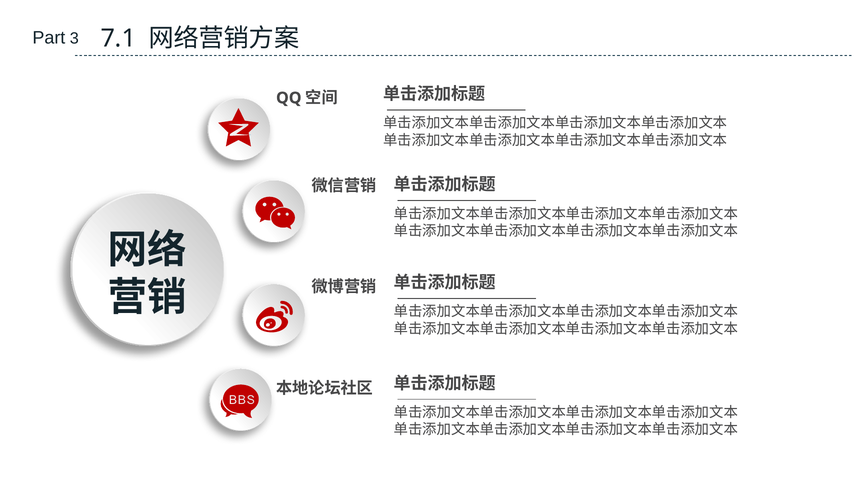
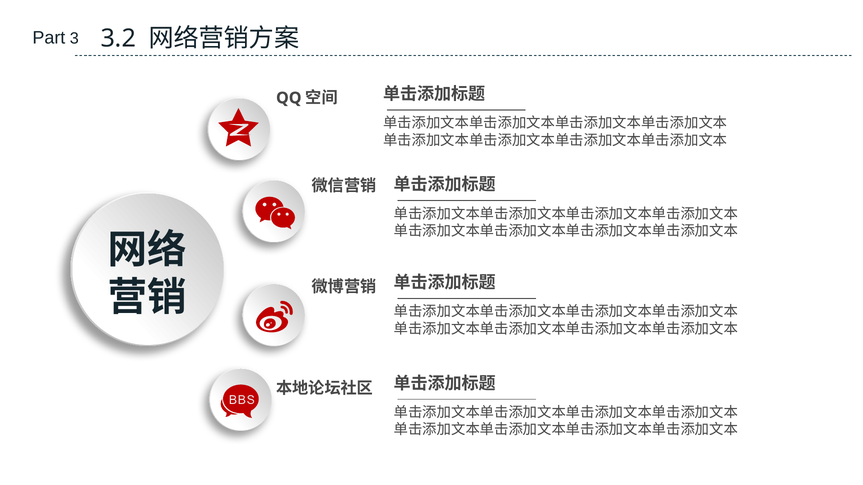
7.1: 7.1 -> 3.2 (118, 38)
